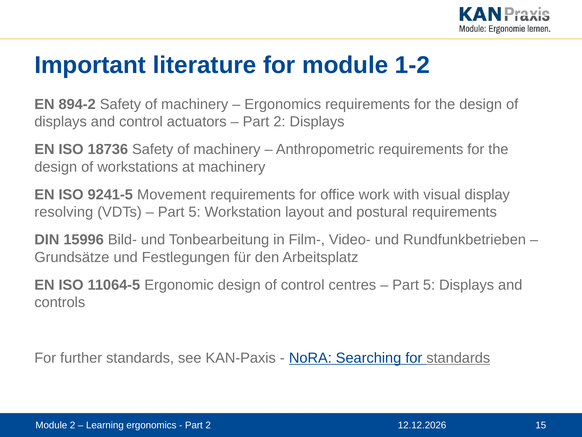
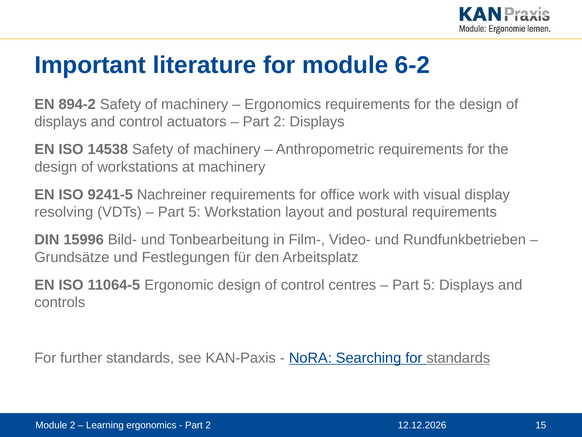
1-2: 1-2 -> 6-2 (412, 65)
18736: 18736 -> 14538 (108, 149)
Movement: Movement -> Nachreiner (172, 194)
